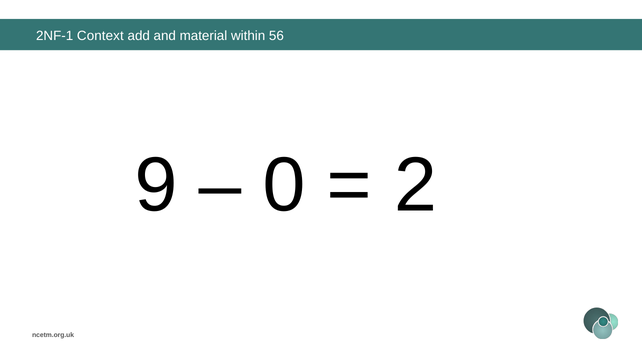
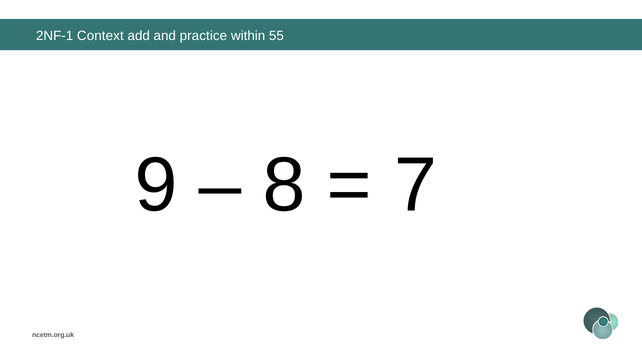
material: material -> practice (203, 36)
56: 56 -> 55 (276, 36)
0: 0 -> 8 (284, 185)
2: 2 -> 7 (416, 185)
